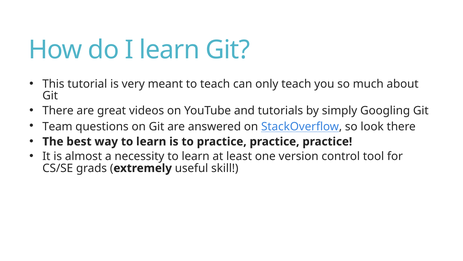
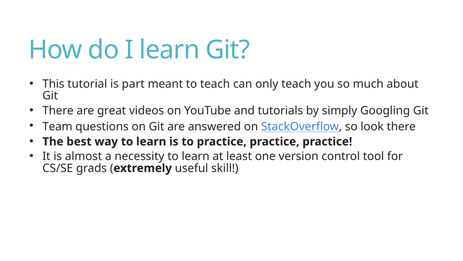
very: very -> part (133, 84)
